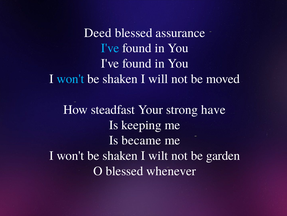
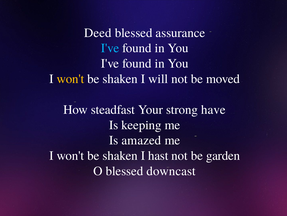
won't colour: light blue -> yellow (70, 79)
became: became -> amazed (141, 140)
wilt: wilt -> hast (158, 155)
whenever: whenever -> downcast (171, 170)
